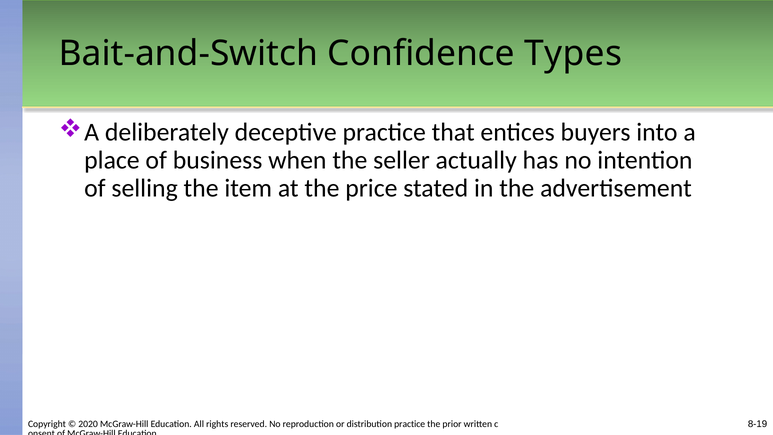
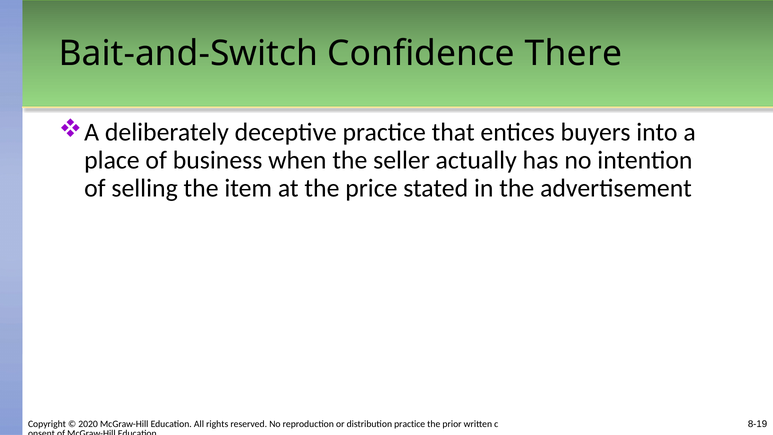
Types: Types -> There (573, 53)
